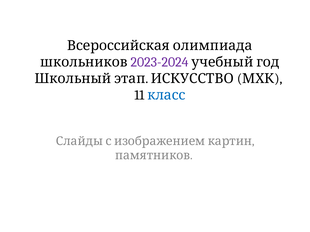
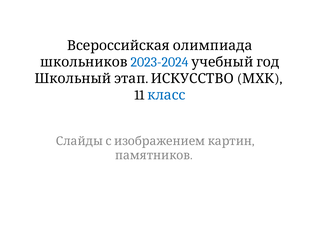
2023-2024 colour: purple -> blue (159, 62)
